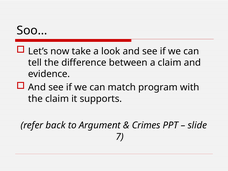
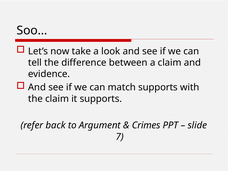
match program: program -> supports (158, 87)
